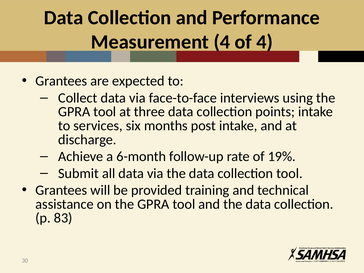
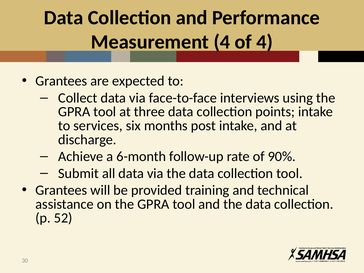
19%: 19% -> 90% (282, 157)
83: 83 -> 52 (63, 218)
